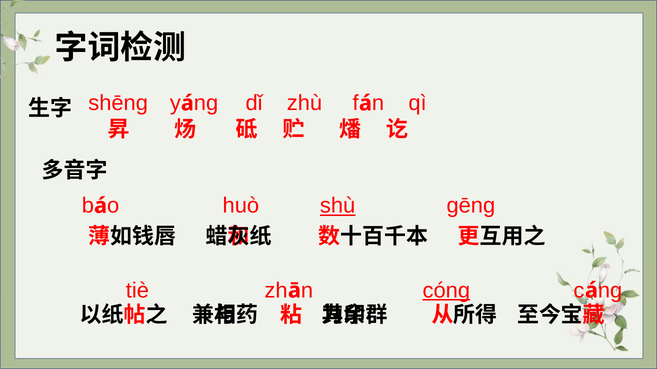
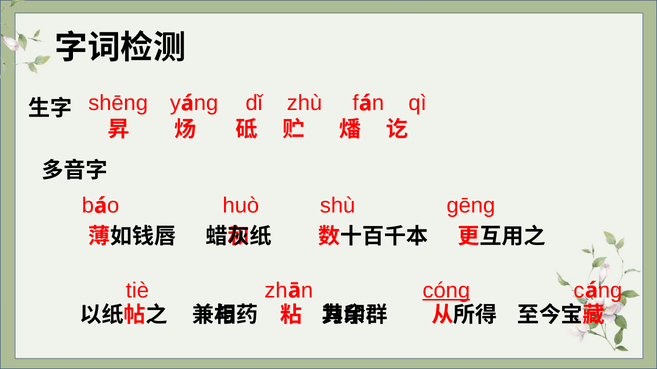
shù underline: present -> none (338, 206)
